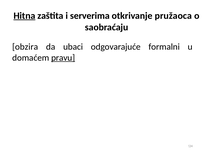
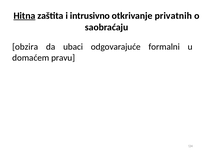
serverima: serverima -> intrusivno (90, 16)
pružaoca: pružaoca -> privatnih (173, 16)
pravu underline: present -> none (63, 58)
